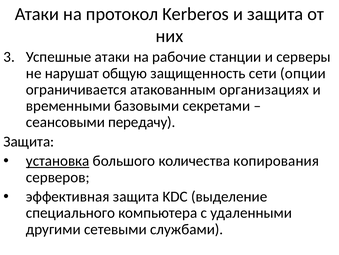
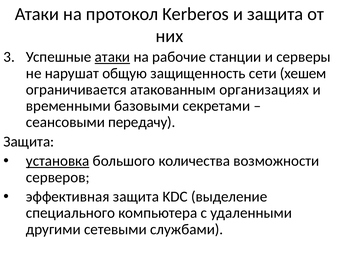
атаки underline: none -> present (112, 57)
опции: опции -> хешем (303, 73)
копирования: копирования -> возможности (276, 160)
